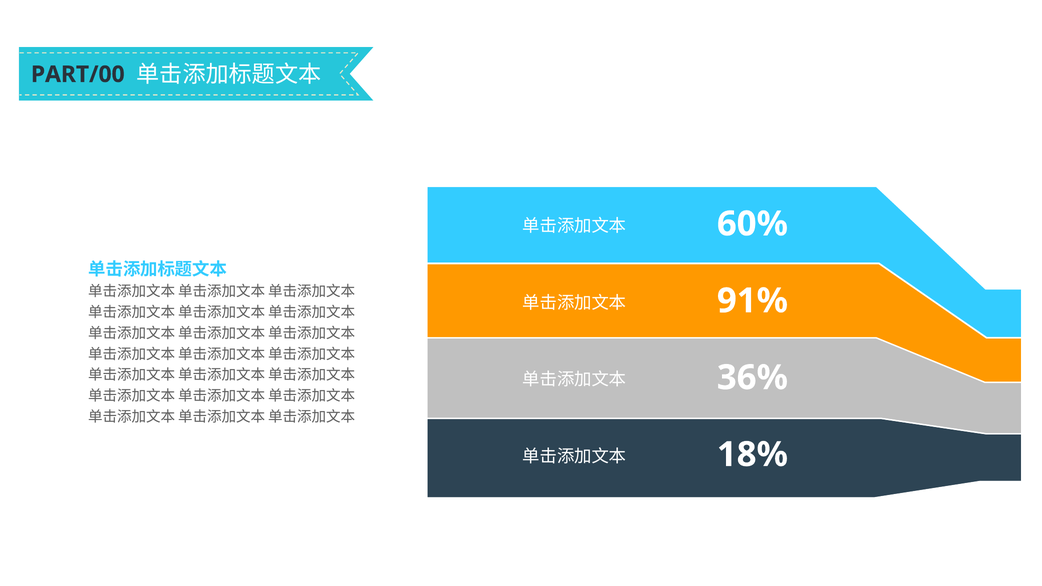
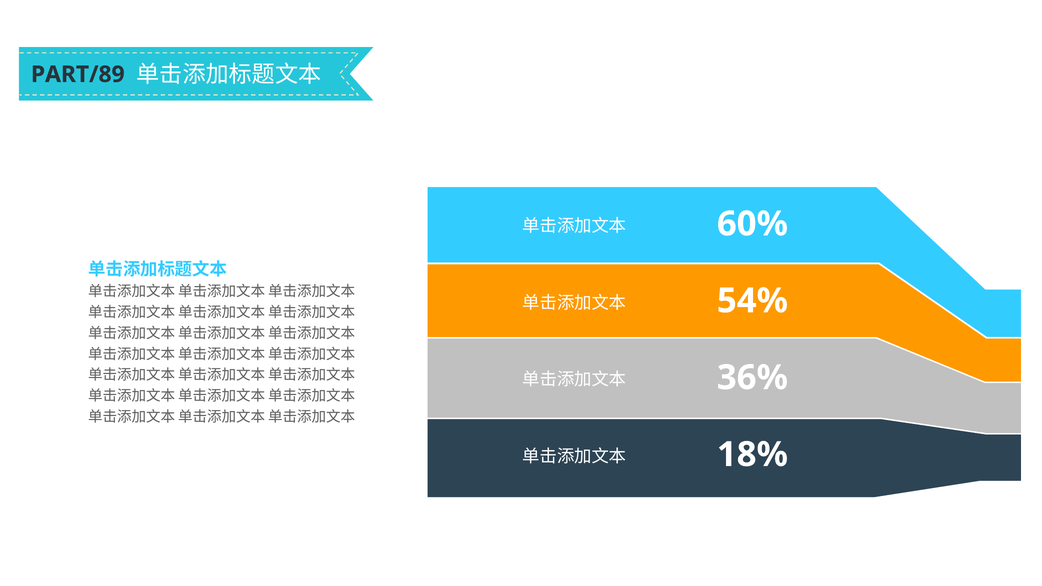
PART/00: PART/00 -> PART/89 (78, 74)
91%: 91% -> 54% (752, 301)
